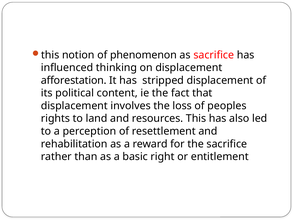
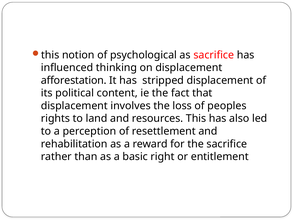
phenomenon: phenomenon -> psychological (143, 55)
